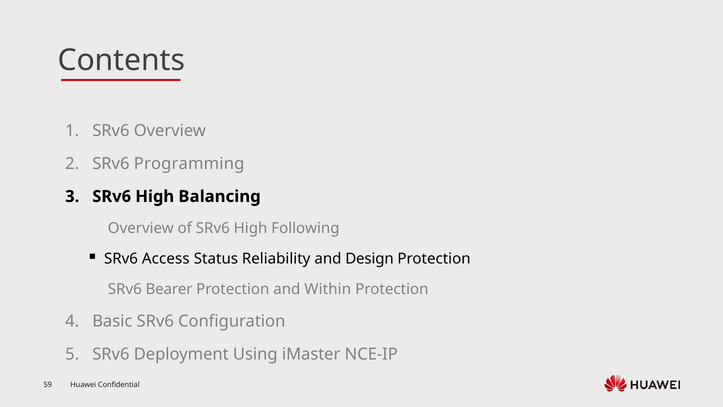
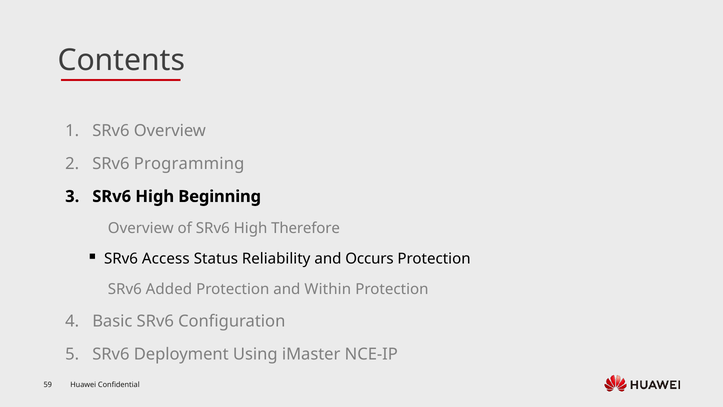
Balancing: Balancing -> Beginning (220, 196)
Following: Following -> Therefore (306, 228)
Design: Design -> Occurs (369, 259)
Bearer: Bearer -> Added (169, 289)
